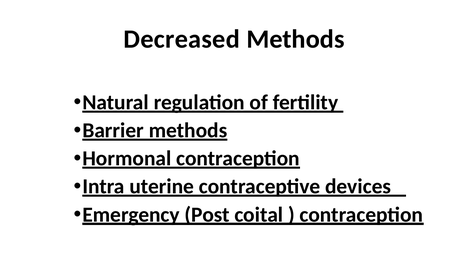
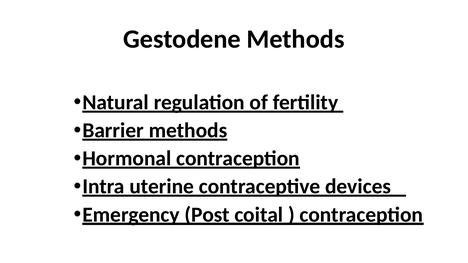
Decreased: Decreased -> Gestodene (182, 39)
